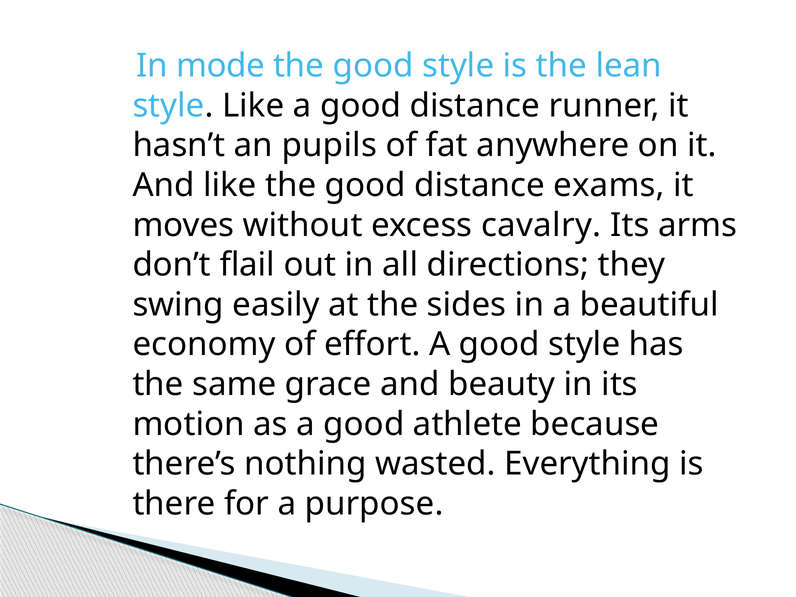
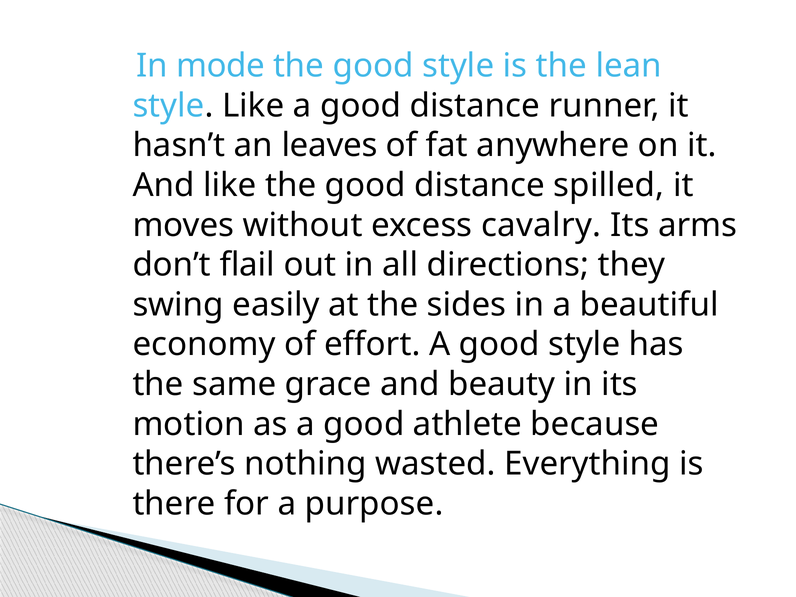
pupils: pupils -> leaves (330, 146)
exams: exams -> spilled (609, 185)
